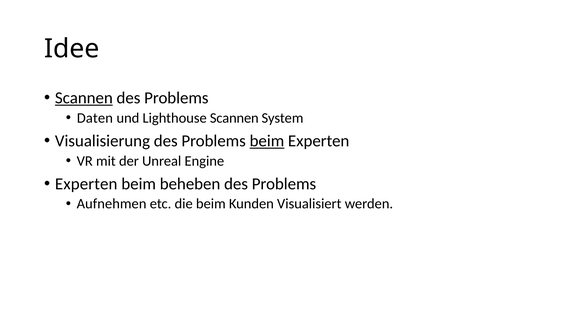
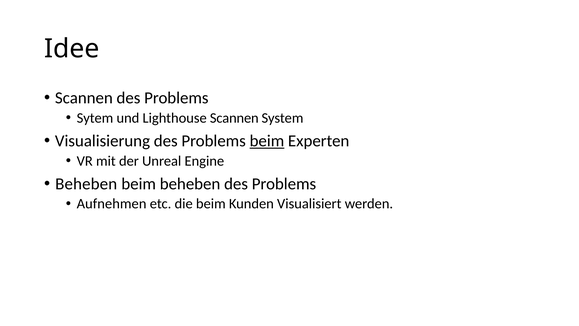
Scannen underline: present -> none (84, 98)
Daten: Daten -> Sytem (95, 118)
Experten: Experten -> Beheben (86, 184)
